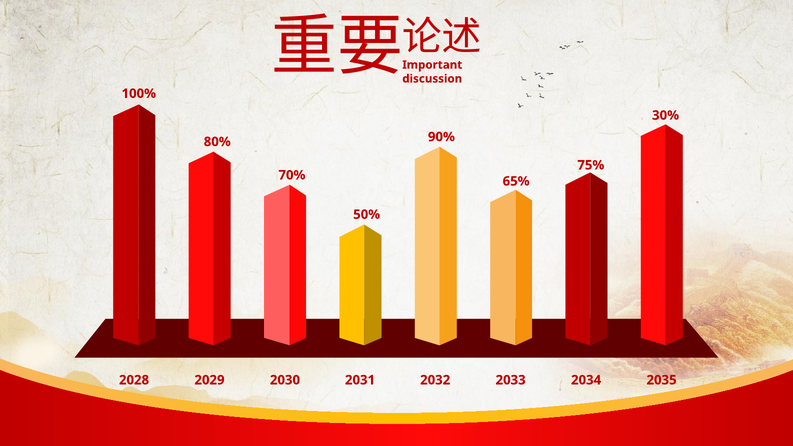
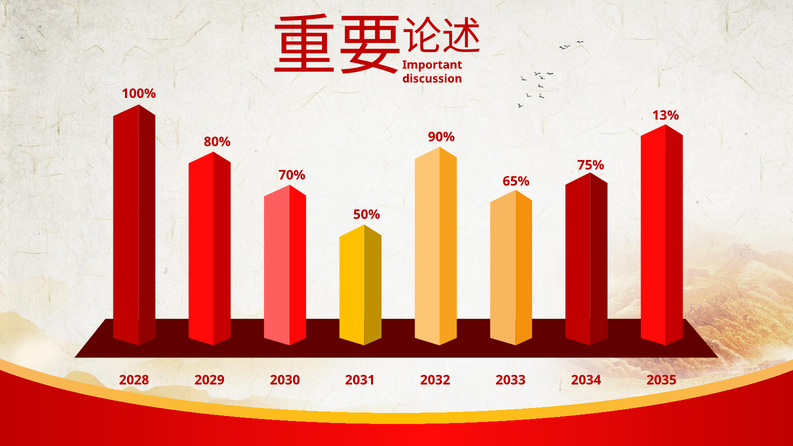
30%: 30% -> 13% (666, 115)
